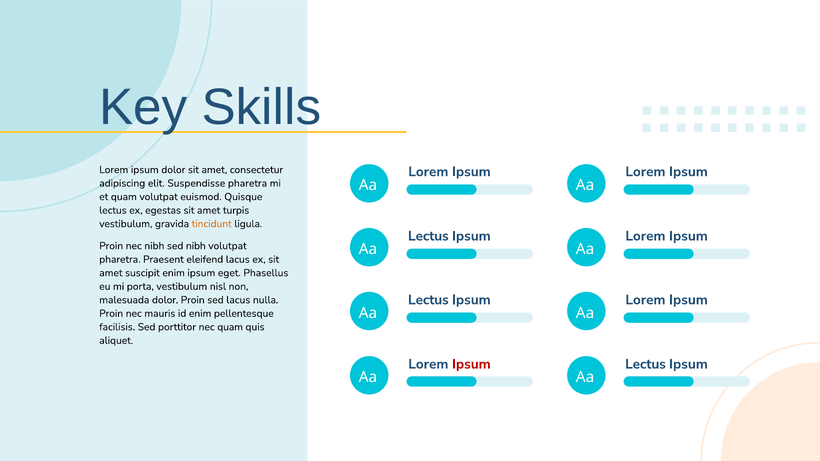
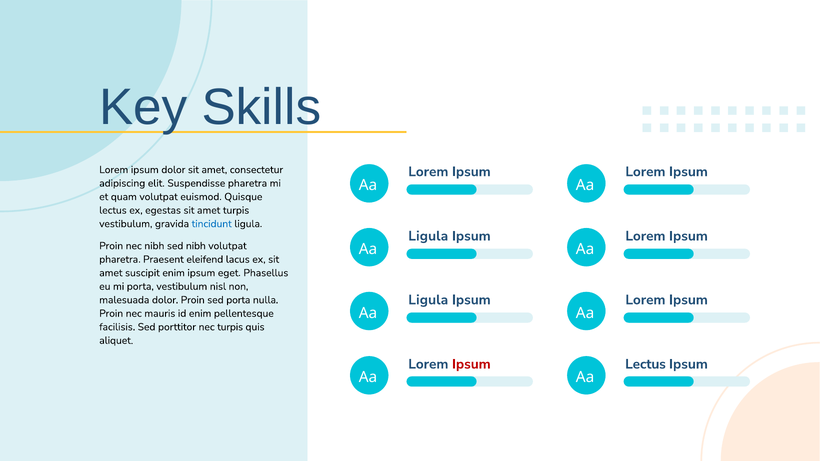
tincidunt colour: orange -> blue (212, 224)
Lectus: Lectus -> Ligula (428, 236)
Lectus: Lectus -> Ligula (428, 300)
sed lacus: lacus -> porta (238, 300)
nec quam: quam -> turpis (230, 327)
